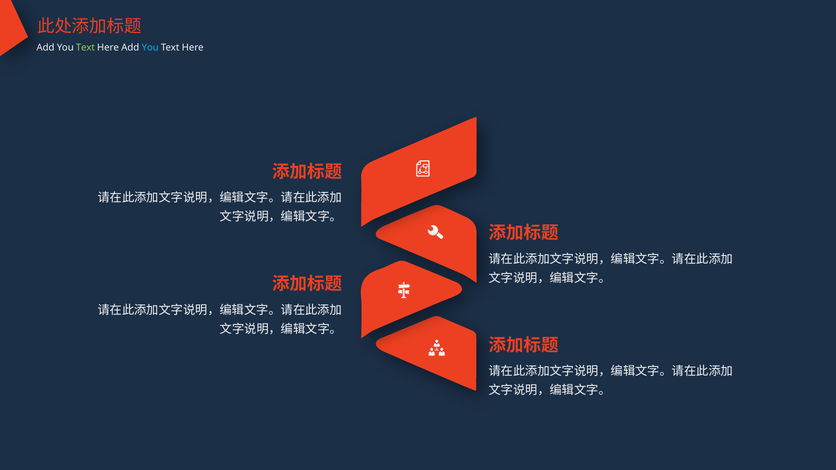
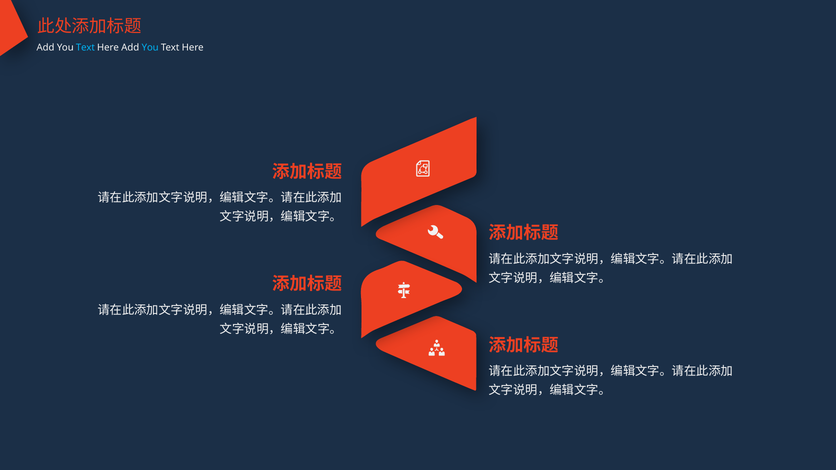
Text colour: light green -> light blue (85, 48)
